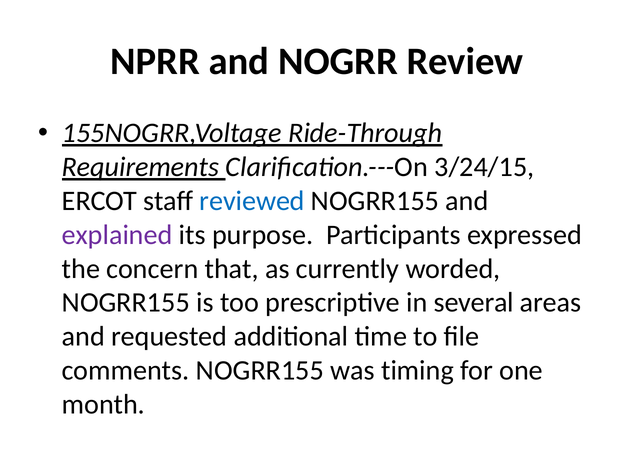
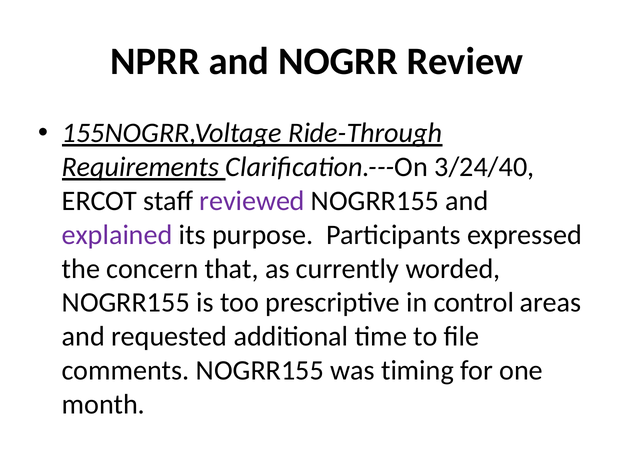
3/24/15: 3/24/15 -> 3/24/40 (484, 167)
reviewed colour: blue -> purple (252, 201)
several: several -> control (474, 302)
